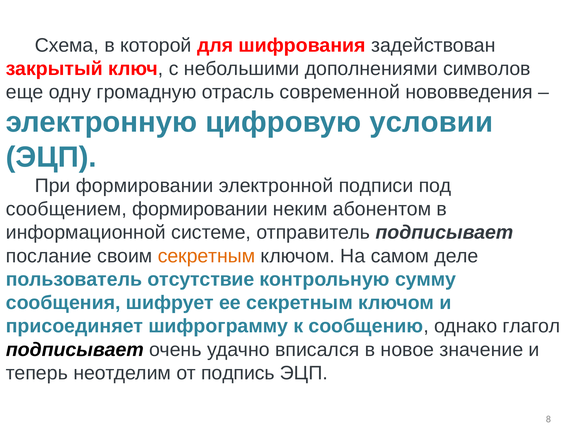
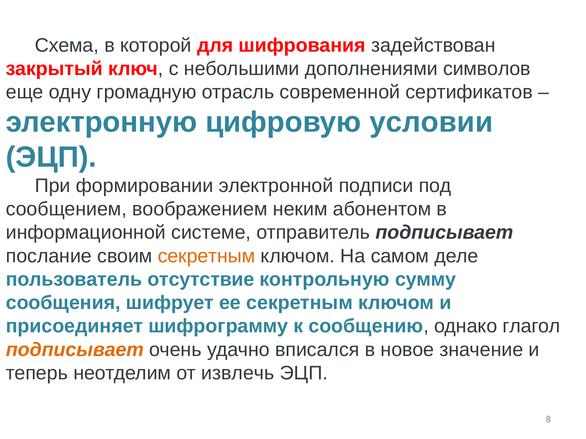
нововведения: нововведения -> сертификатов (469, 92)
сообщением формировании: формировании -> воображением (200, 209)
подписывает colour: black -> orange (75, 350)
подпись: подпись -> извлечь (238, 373)
